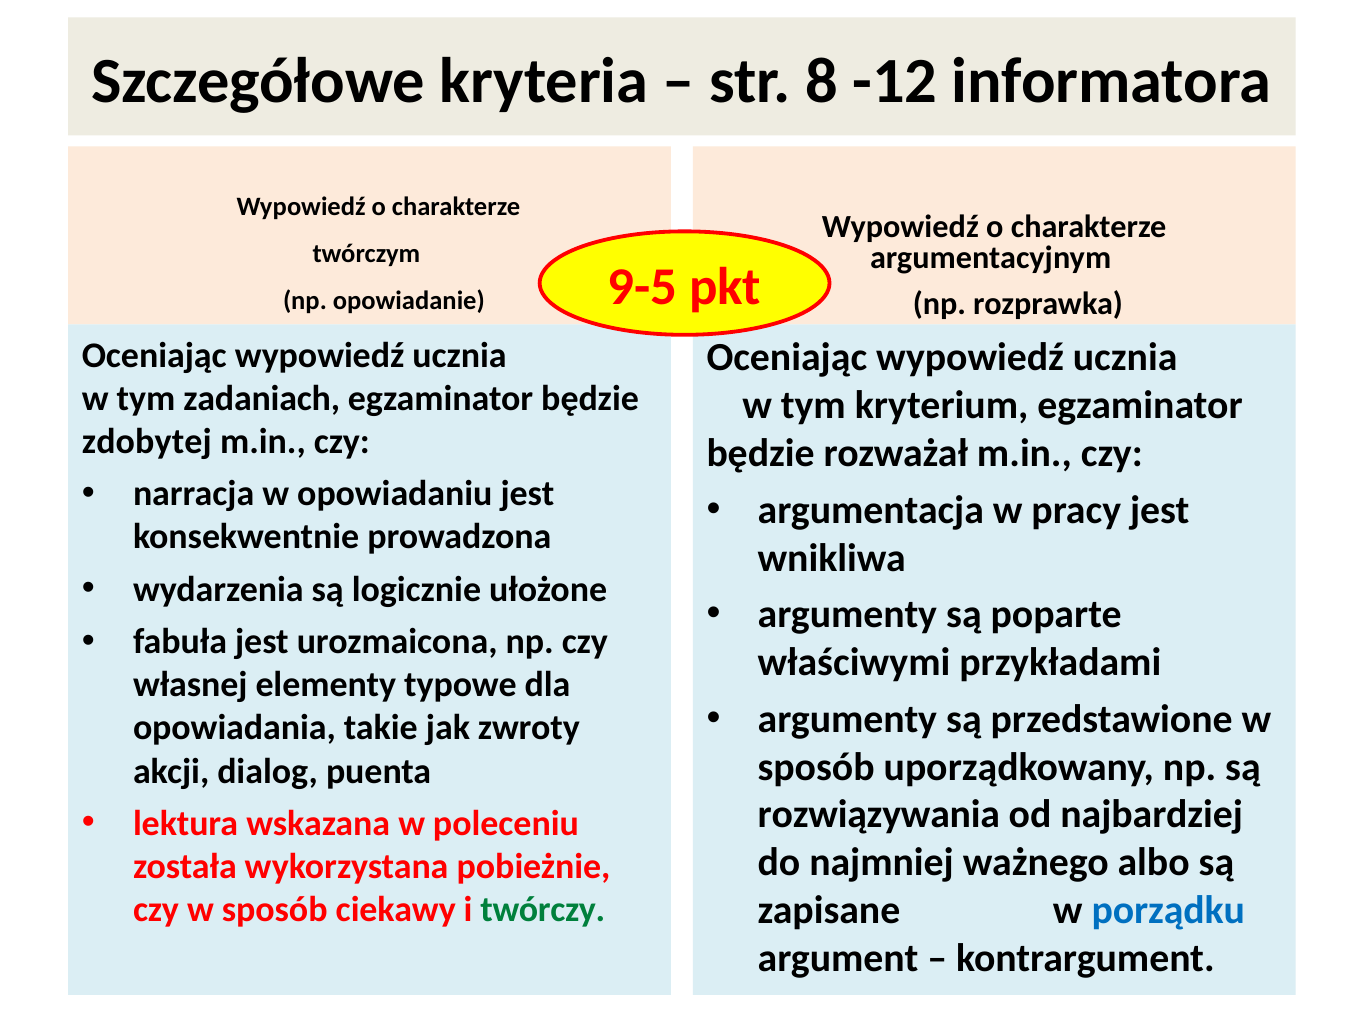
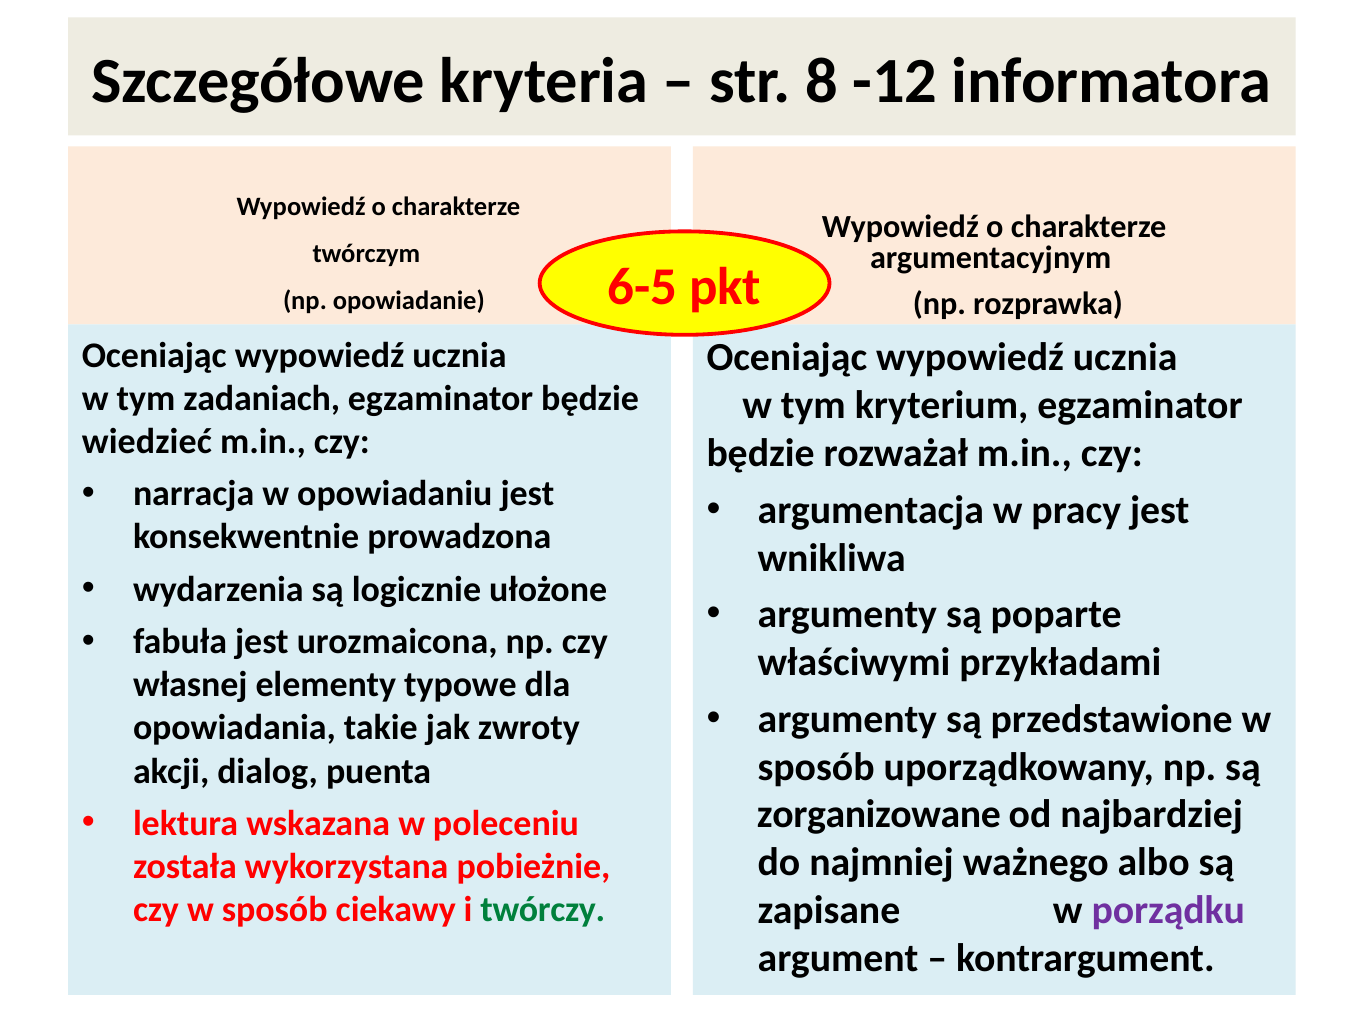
9-5: 9-5 -> 6-5 (643, 287)
zdobytej: zdobytej -> wiedzieć (147, 442)
rozwiązywania: rozwiązywania -> zorganizowane (879, 815)
porządku colour: blue -> purple (1168, 910)
